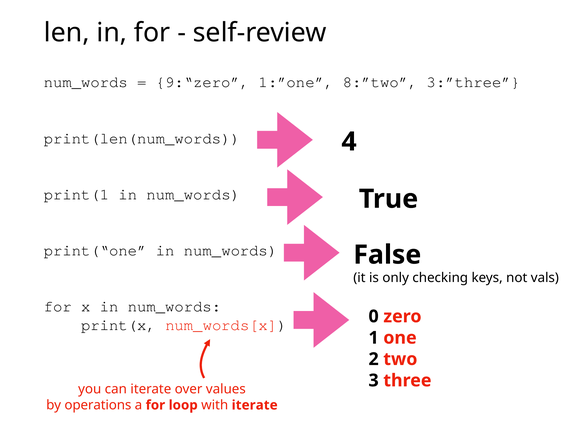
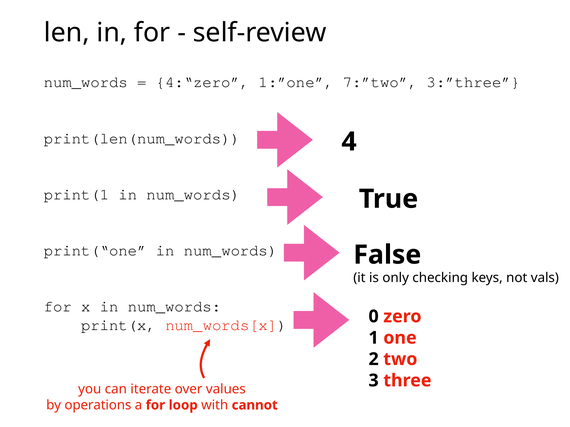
9:“zero: 9:“zero -> 4:“zero (203, 82)
8:”two: 8:”two -> 7:”two (380, 82)
with iterate: iterate -> cannot (255, 406)
